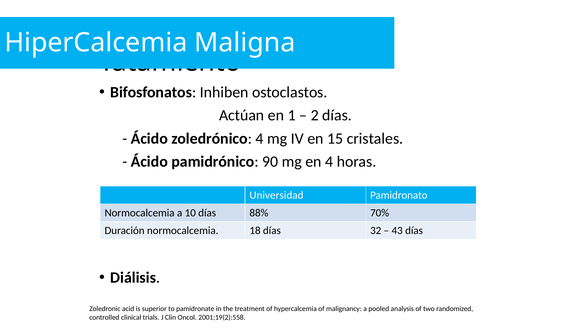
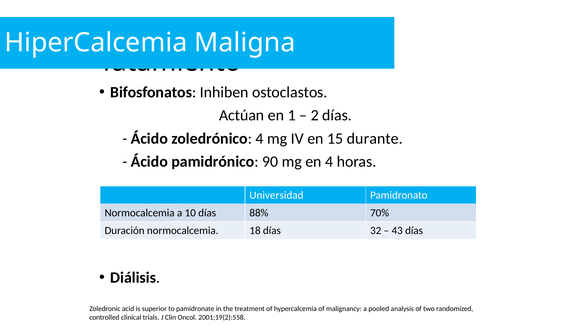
cristales: cristales -> durante (375, 139)
